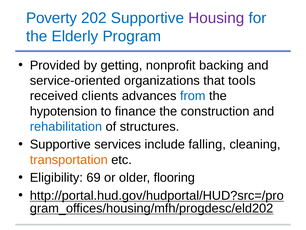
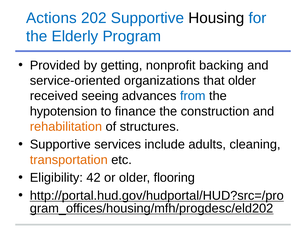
Poverty: Poverty -> Actions (51, 18)
Housing colour: purple -> black (216, 18)
that tools: tools -> older (242, 80)
clients: clients -> seeing (100, 96)
rehabilitation colour: blue -> orange (66, 126)
falling: falling -> adults (207, 144)
69: 69 -> 42 (94, 177)
